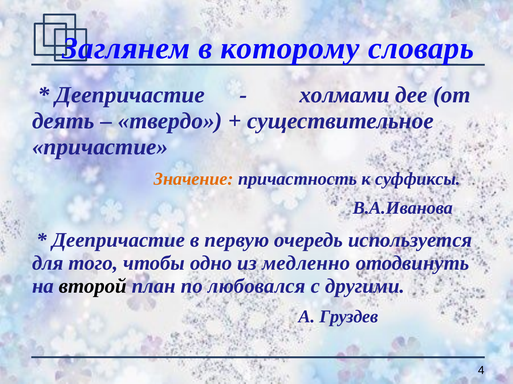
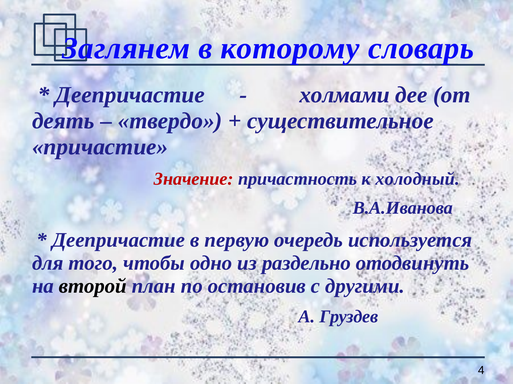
Значение colour: orange -> red (194, 179)
суффиксы: суффиксы -> холодный (418, 179)
медленно: медленно -> раздельно (306, 263)
любовался: любовался -> остановив (257, 286)
